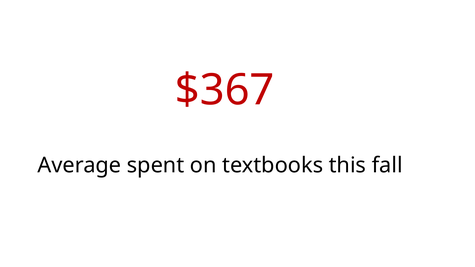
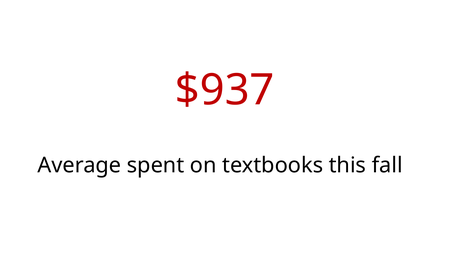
$367: $367 -> $937 (225, 90)
